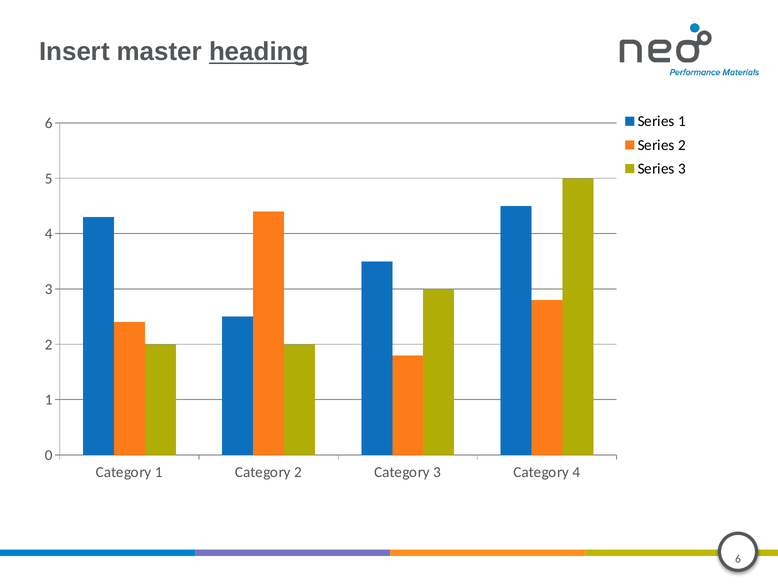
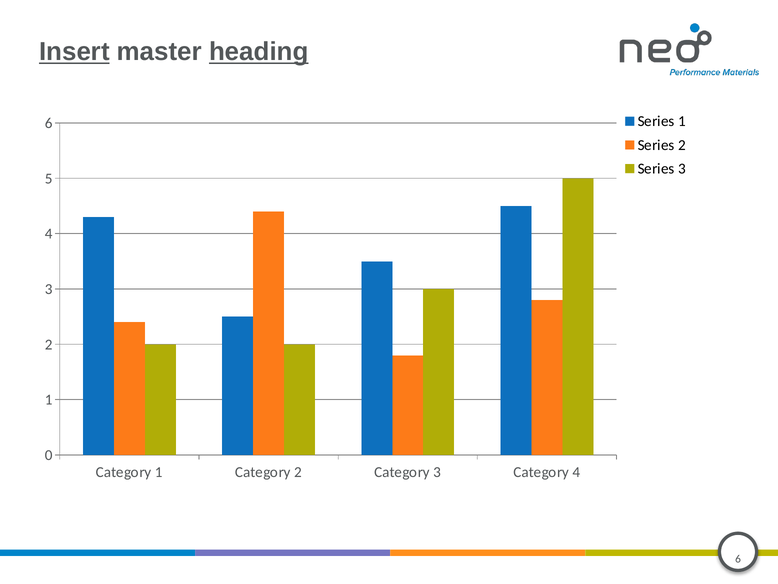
Insert underline: none -> present (74, 52)
